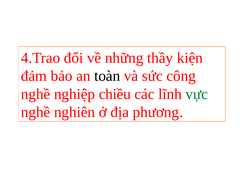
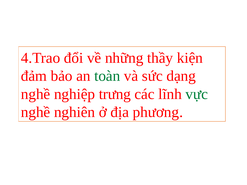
toàn colour: black -> green (107, 76)
công: công -> dạng (181, 76)
chiều: chiều -> trưng (115, 94)
